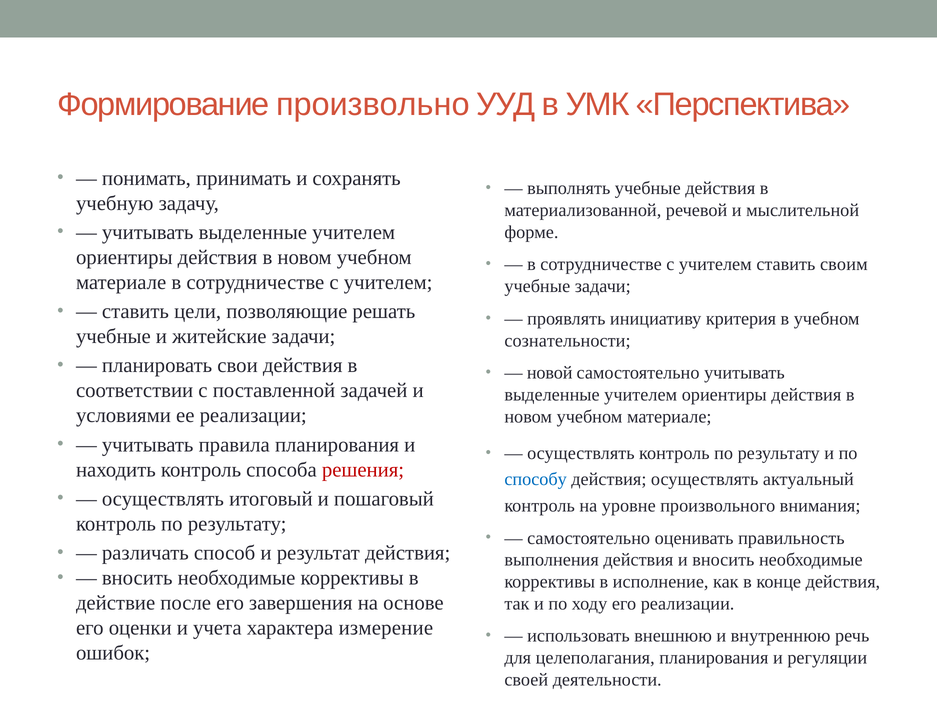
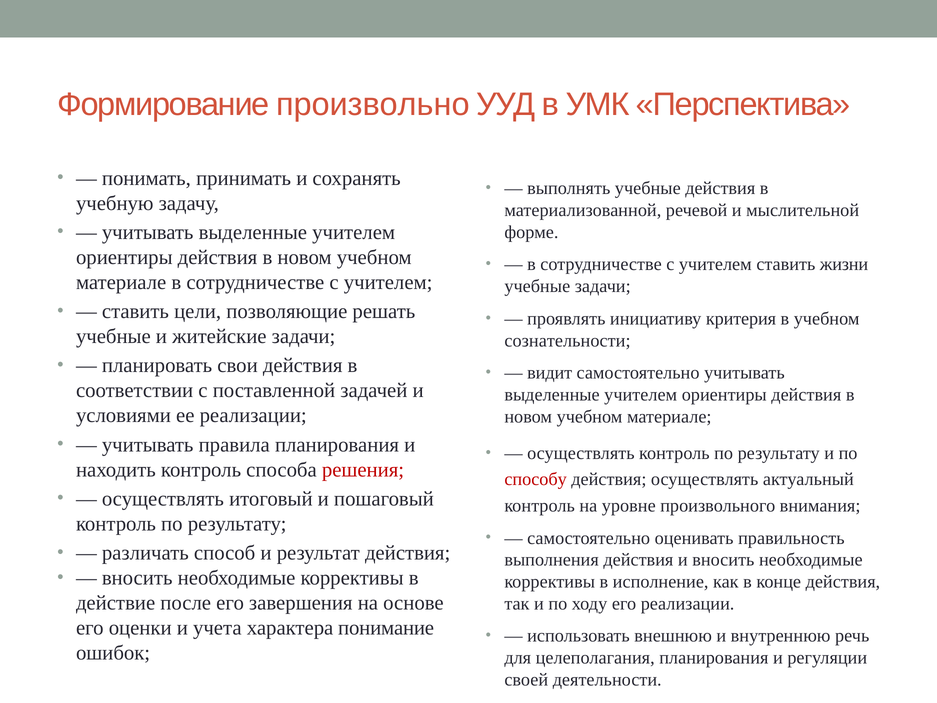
своим: своим -> жизни (844, 264)
новой: новой -> видит (550, 373)
способу colour: blue -> red (536, 479)
измерение: измерение -> понимание (386, 628)
